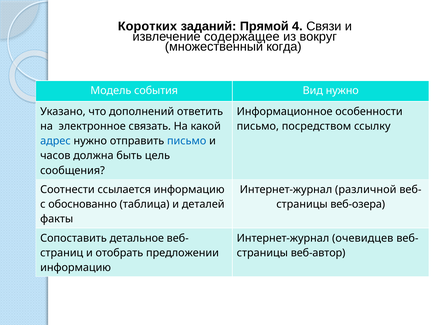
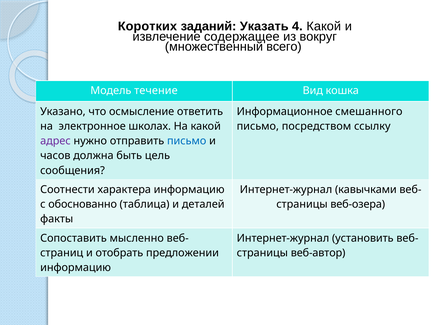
Прямой: Прямой -> Указать (264, 26)
4 Связи: Связи -> Какой (324, 26)
когда: когда -> всего (284, 47)
события: события -> течение (156, 91)
Вид нужно: нужно -> кошка (342, 91)
дополнений: дополнений -> осмысление (142, 112)
особенности: особенности -> смешанного (369, 112)
связать: связать -> школах (150, 126)
адрес colour: blue -> purple (55, 141)
ссылается: ссылается -> характера (124, 190)
различной: различной -> кавычками (366, 190)
детальное: детальное -> мысленно (137, 239)
очевидцев: очевидцев -> установить (363, 239)
